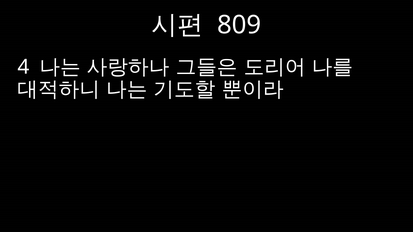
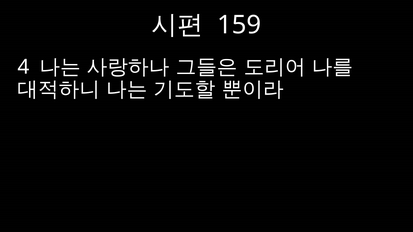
809: 809 -> 159 (239, 25)
